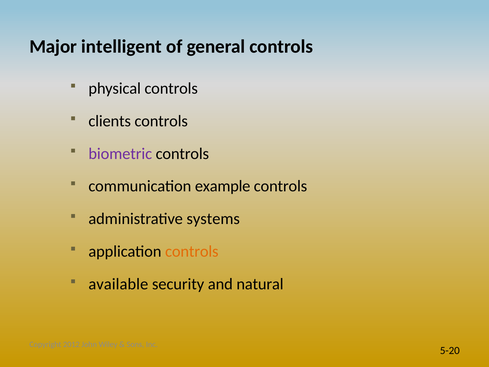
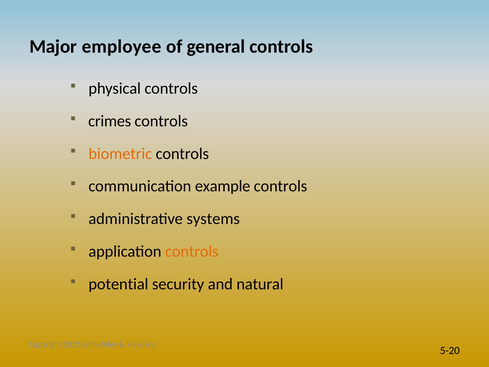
intelligent: intelligent -> employee (121, 47)
clients: clients -> crimes (110, 121)
biometric colour: purple -> orange (120, 154)
available: available -> potential (118, 284)
